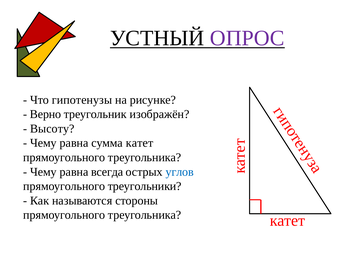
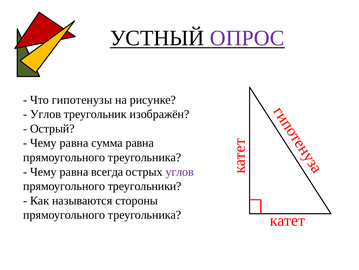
Верно: Верно -> Углов (46, 114)
Высоту: Высоту -> Острый (52, 128)
сумма катет: катет -> равна (140, 143)
углов colour: blue -> purple (180, 171)
